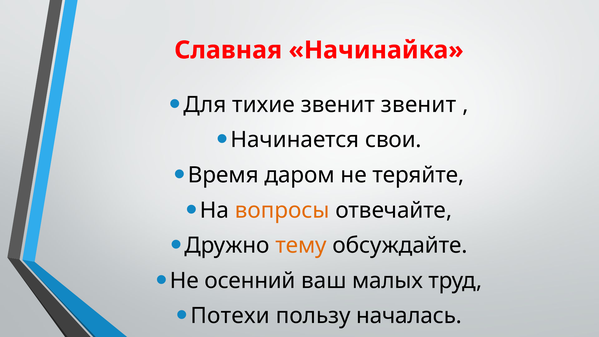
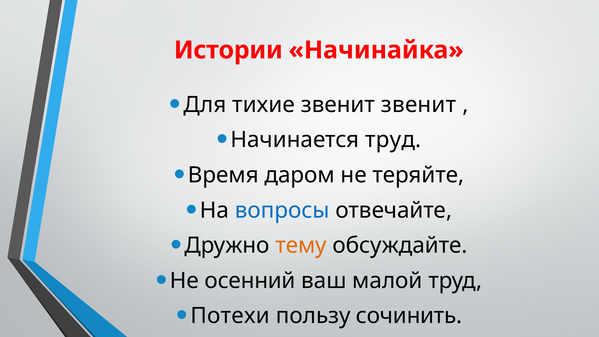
Славная: Славная -> Истории (228, 50)
Начинается свои: свои -> труд (393, 140)
вопросы colour: orange -> blue (282, 210)
малых: малых -> малой (387, 281)
началась: началась -> сочинить (409, 316)
